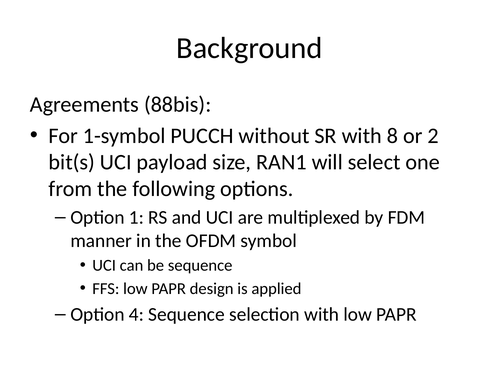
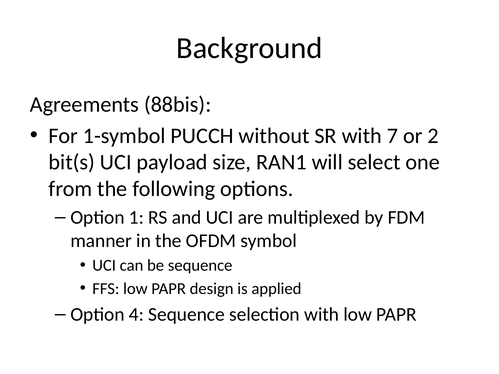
8: 8 -> 7 (392, 136)
